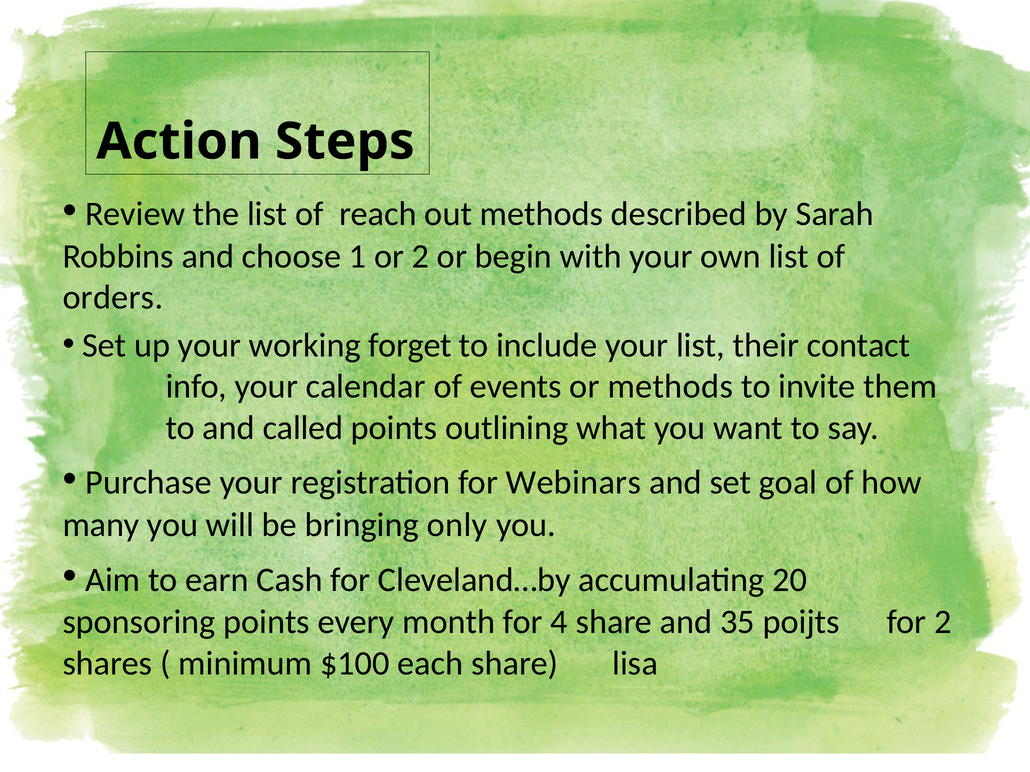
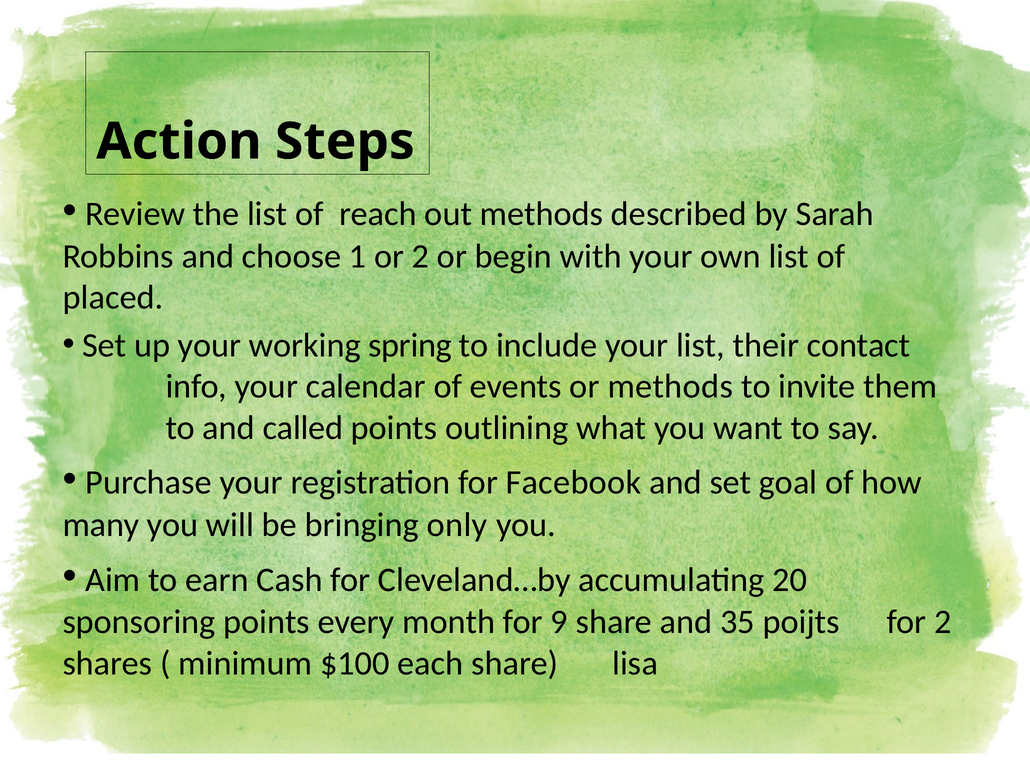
orders: orders -> placed (113, 298)
forget: forget -> spring (410, 346)
Webinars: Webinars -> Facebook (573, 483)
4: 4 -> 9 (559, 622)
